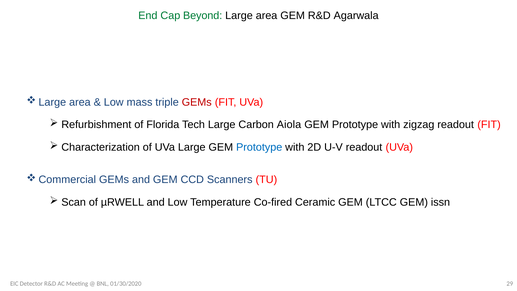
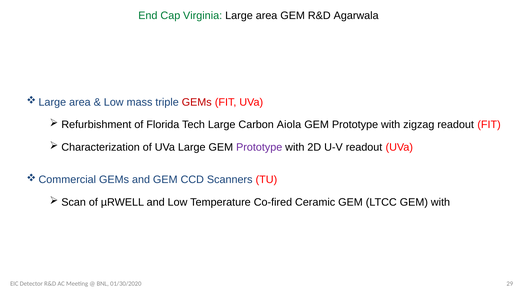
Beyond: Beyond -> Virginia (203, 16)
Prototype colour: blue -> purple (259, 147)
GEM issn: issn -> with (440, 202)
